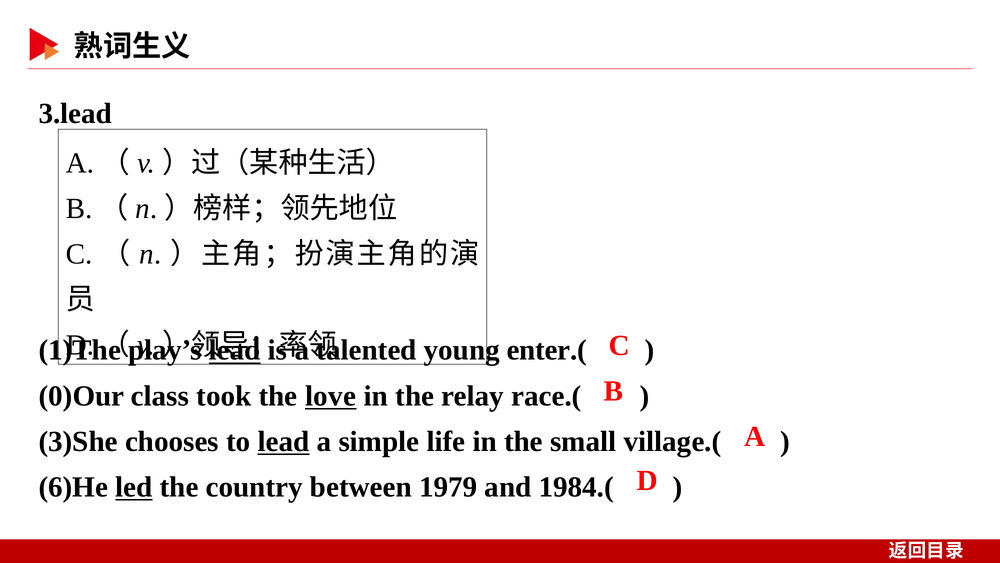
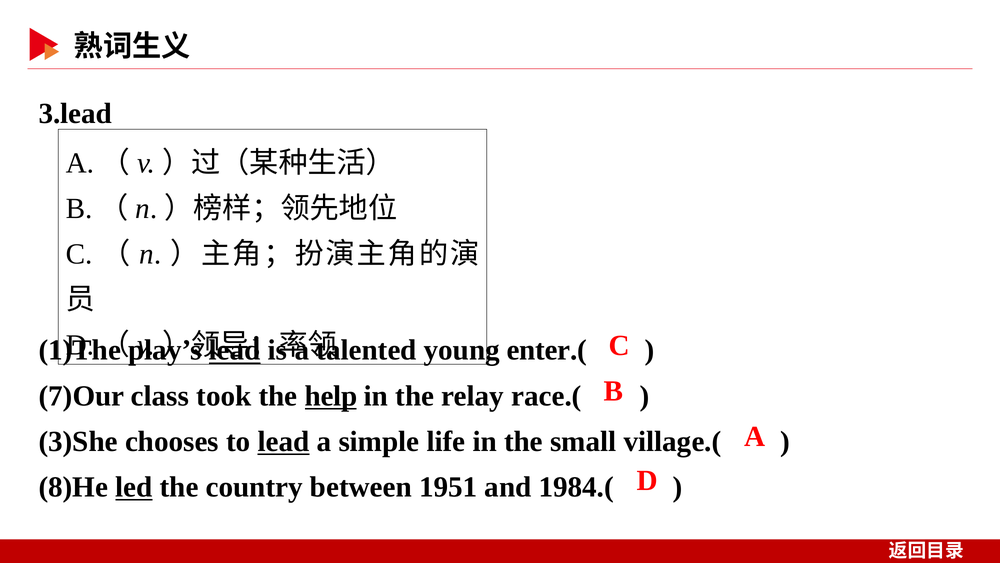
0)Our: 0)Our -> 7)Our (81, 396)
love: love -> help (331, 396)
6)He: 6)He -> 8)He (73, 487)
1979: 1979 -> 1951 (448, 487)
